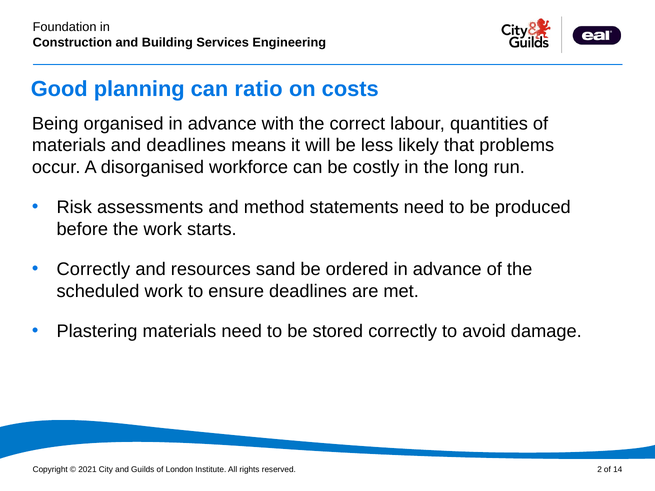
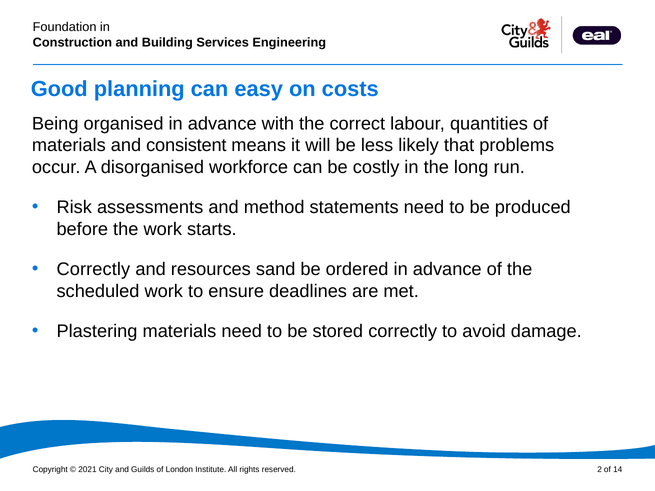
ratio: ratio -> easy (259, 89)
and deadlines: deadlines -> consistent (186, 146)
